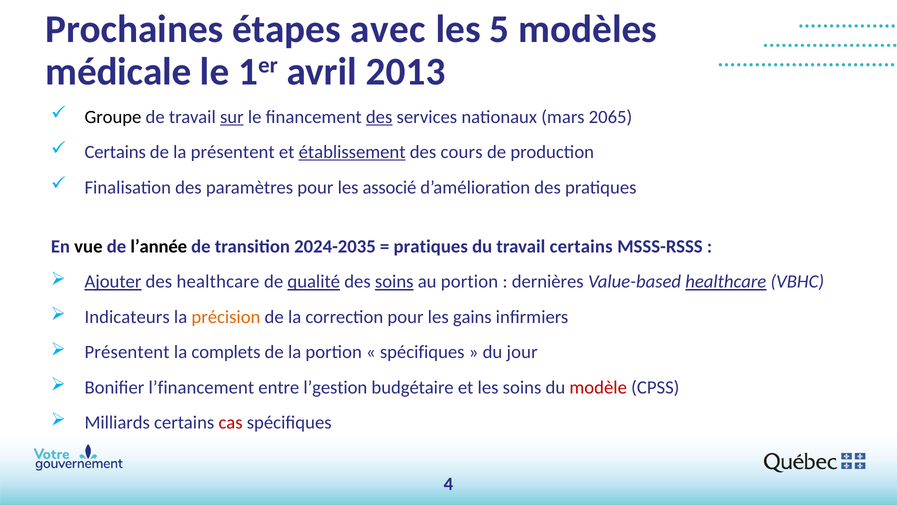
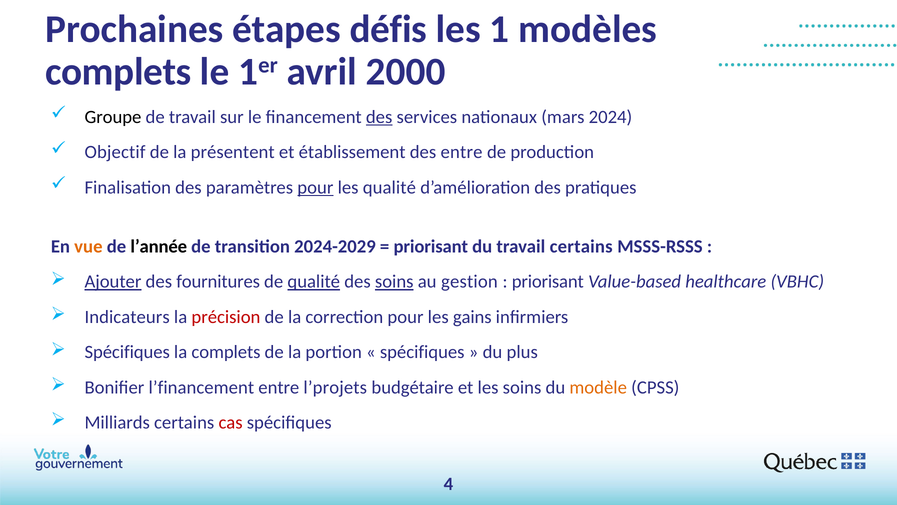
avec: avec -> défis (388, 29)
5: 5 -> 1 (499, 29)
médicale: médicale -> complets (118, 72)
2013: 2013 -> 2000 (406, 72)
sur underline: present -> none (232, 117)
2065: 2065 -> 2024 (610, 117)
Certains: Certains -> Objectif (115, 152)
établissement underline: present -> none (352, 152)
des cours: cours -> entre (462, 152)
pour underline: none -> present (315, 187)
les associé: associé -> qualité (389, 187)
vue colour: black -> orange (88, 246)
2024-2035: 2024-2035 -> 2024-2029 (335, 246)
pratiques: pratiques -> priorisant (431, 246)
des healthcare: healthcare -> fournitures (218, 281)
au portion: portion -> gestion (469, 281)
dernières: dernières -> priorisant (548, 281)
healthcare underline: present -> none (726, 281)
précision colour: orange -> red (226, 317)
Présentent: Présentent -> Spécifiques (127, 352)
jour: jour -> plus (522, 352)
l’gestion: l’gestion -> l’projets (335, 387)
modèle colour: red -> orange (598, 387)
